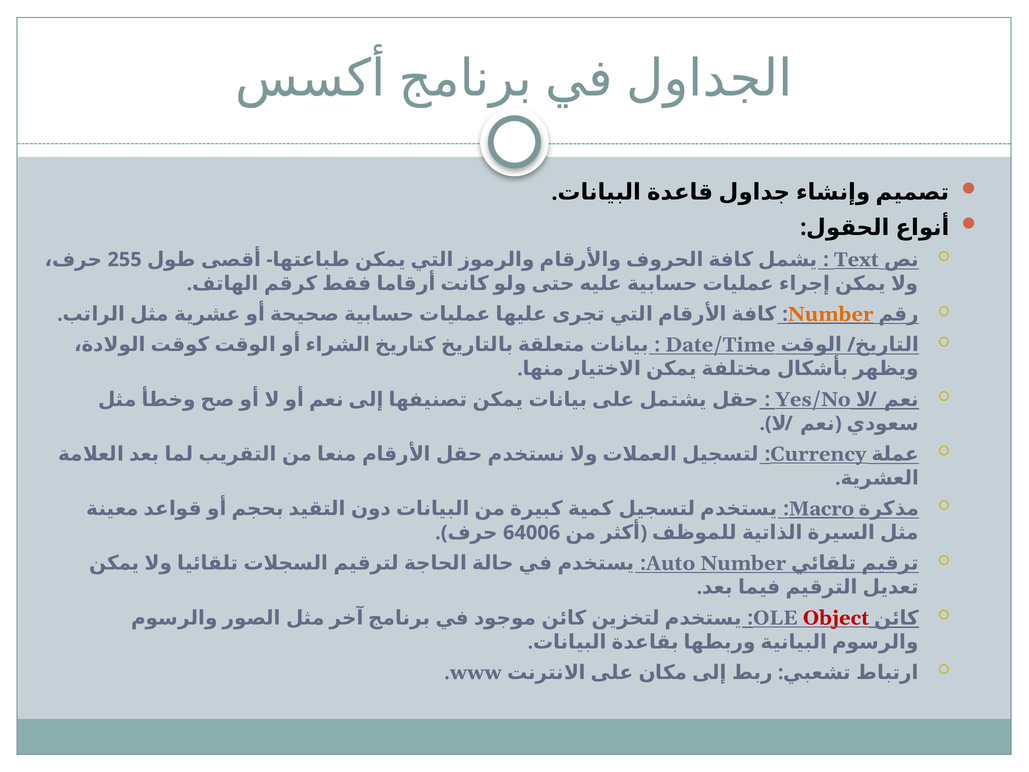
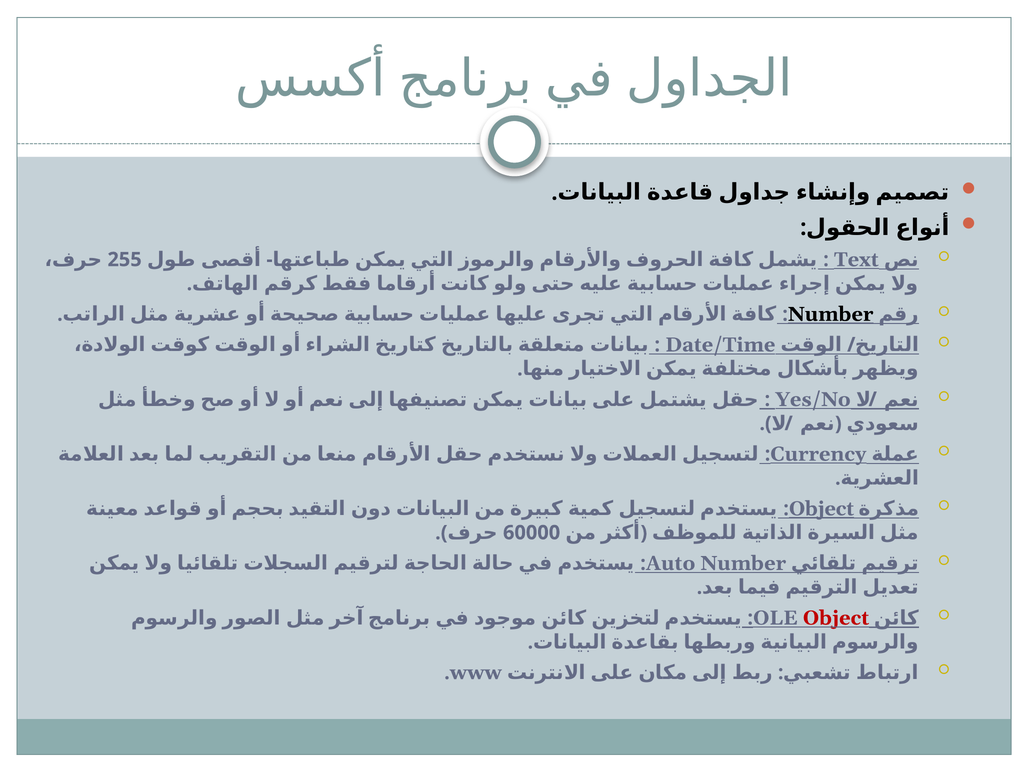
Number colour: orange -> black (831, 314)
Macro: Macro -> Object (821, 509)
64006: 64006 -> 60000 (532, 533)
